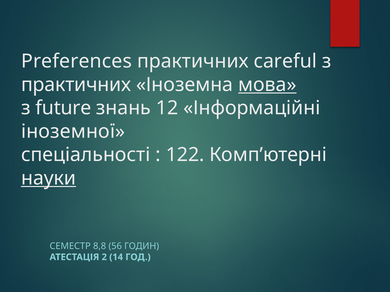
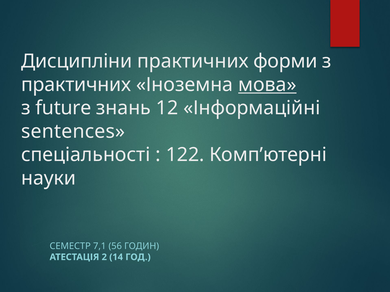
Preferences: Preferences -> Дисципліни (77, 61)
careful: careful -> форми (285, 61)
іноземної: іноземної -> sentences (73, 132)
науки underline: present -> none (49, 178)
8,8: 8,8 -> 7,1 (100, 246)
